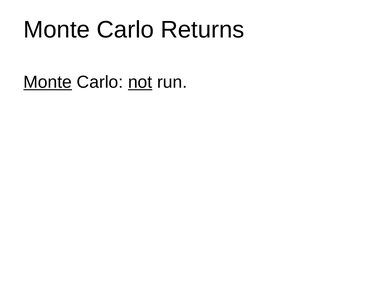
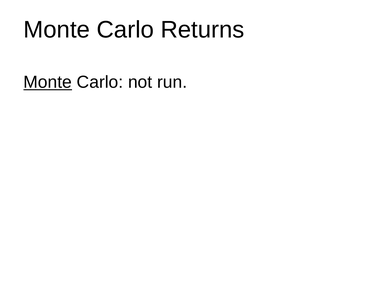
not underline: present -> none (140, 82)
